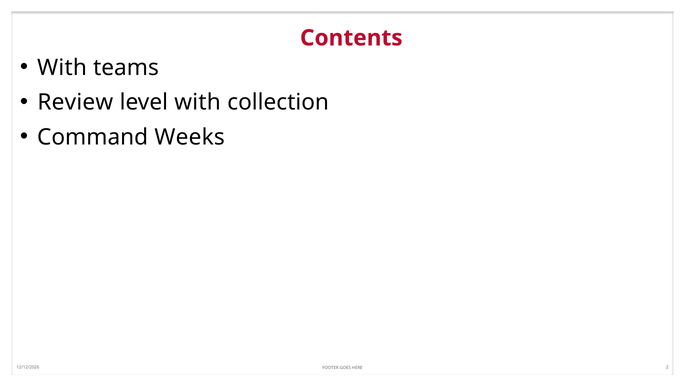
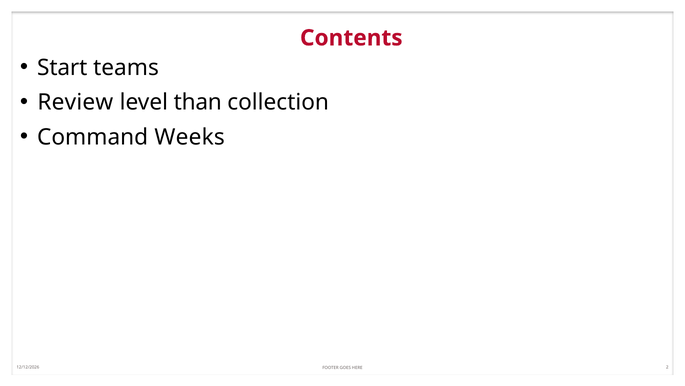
With: With -> Start (62, 68)
level with: with -> than (198, 102)
